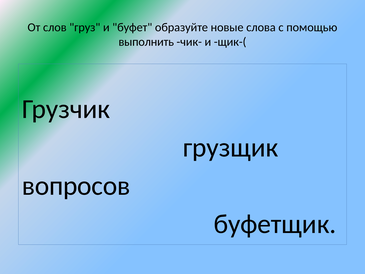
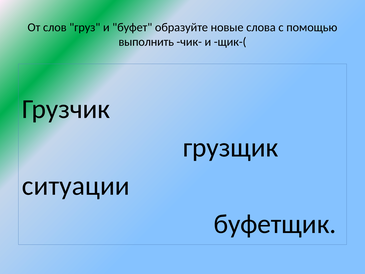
вопросов: вопросов -> ситуации (76, 186)
